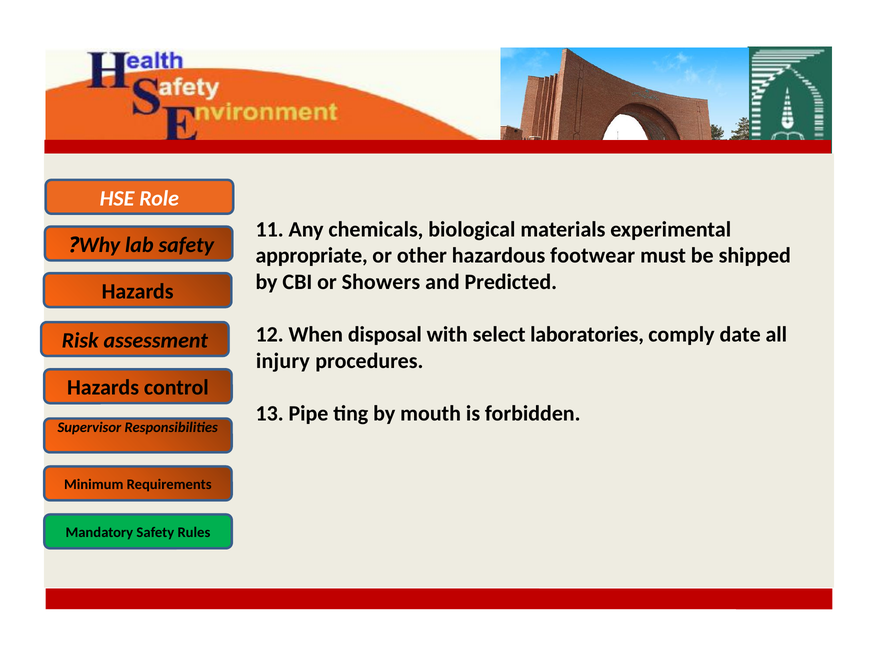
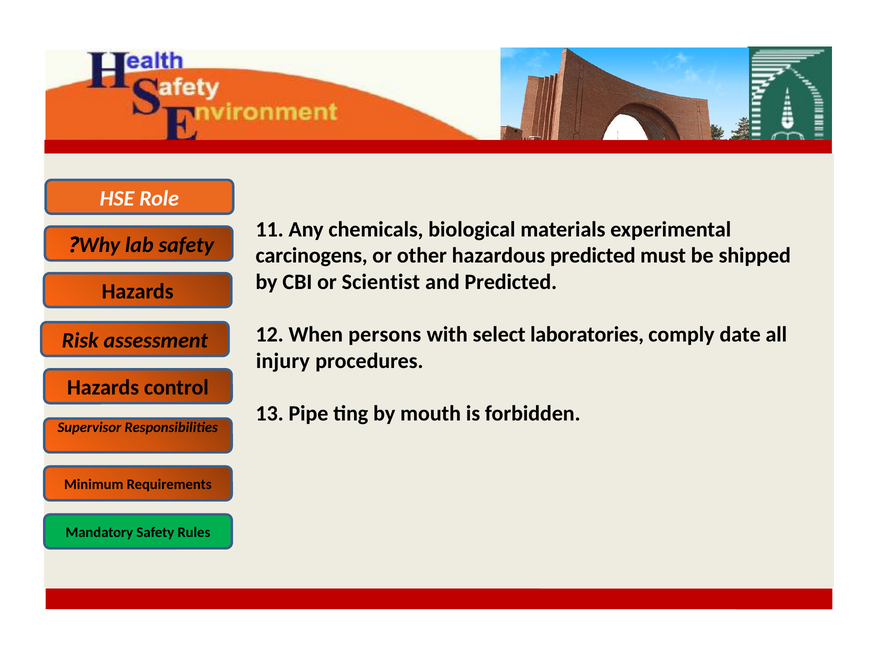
appropriate: appropriate -> carcinogens (312, 256)
hazardous footwear: footwear -> predicted (593, 256)
Showers: Showers -> Scientist (381, 282)
disposal: disposal -> persons (385, 335)
